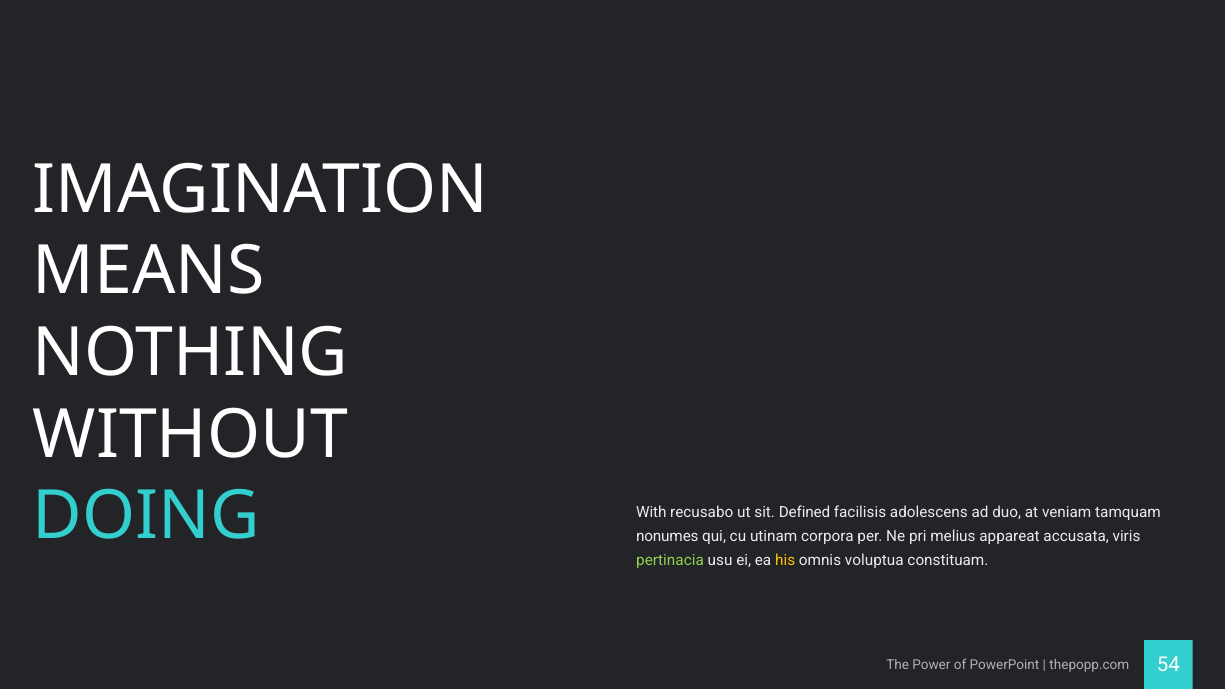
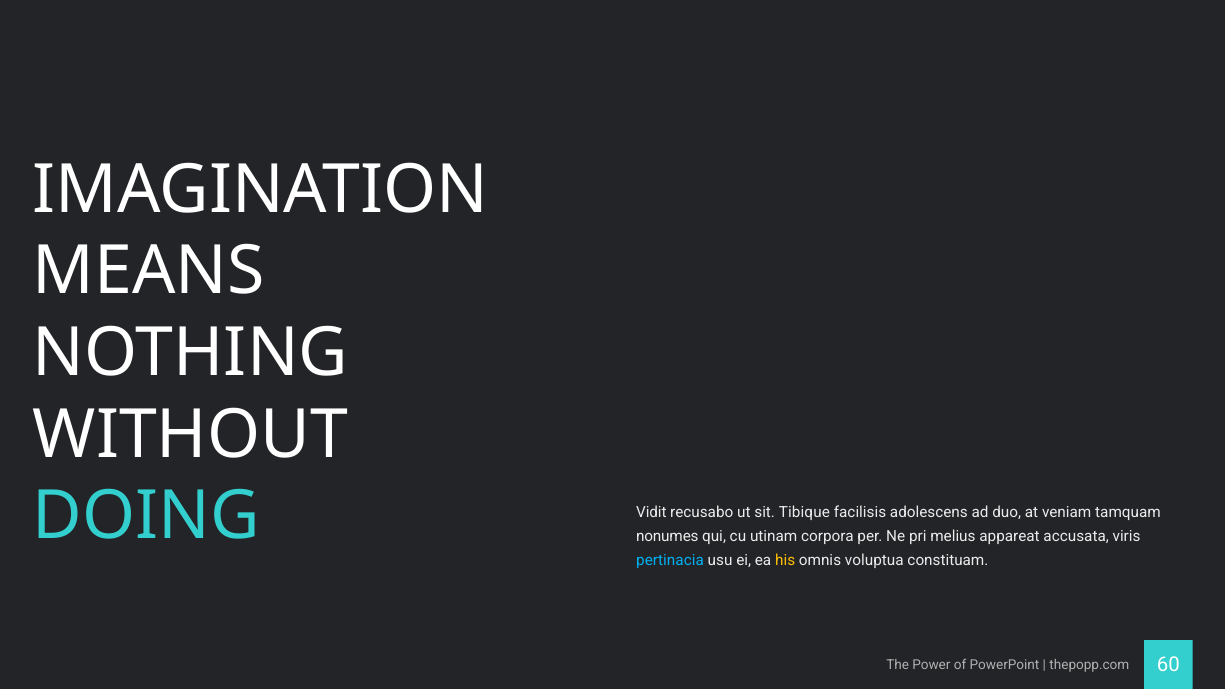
With: With -> Vidit (651, 513)
Defined: Defined -> Tibique (804, 513)
pertinacia colour: light green -> light blue (670, 561)
54: 54 -> 60 (1168, 665)
